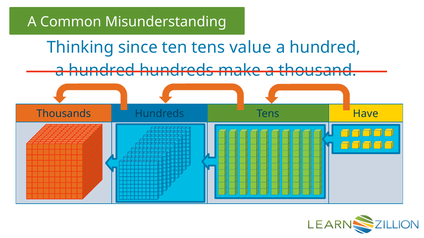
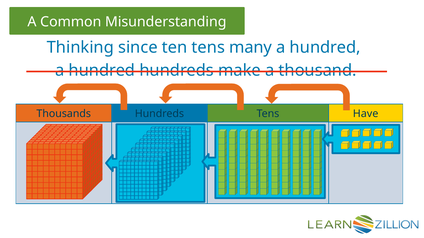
value: value -> many (251, 48)
